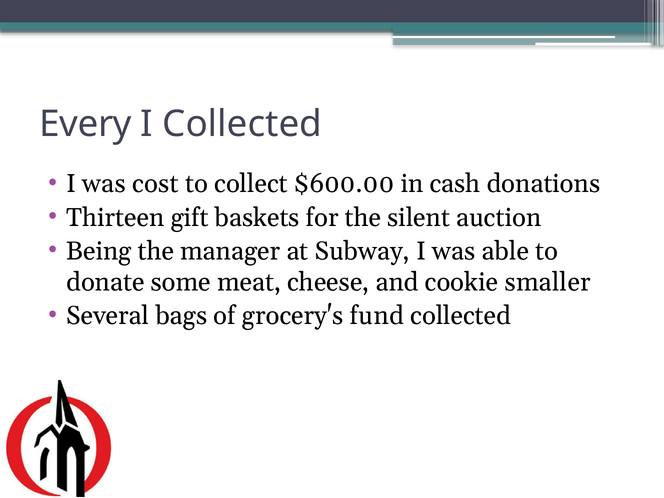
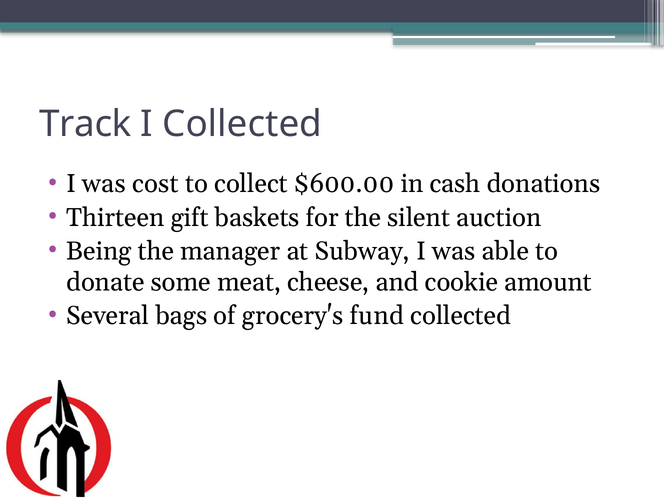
Every: Every -> Track (85, 124)
smaller: smaller -> amount (548, 282)
